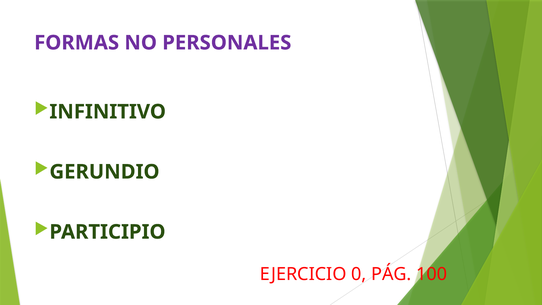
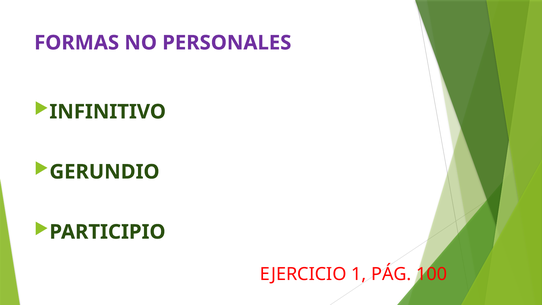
0: 0 -> 1 (359, 274)
